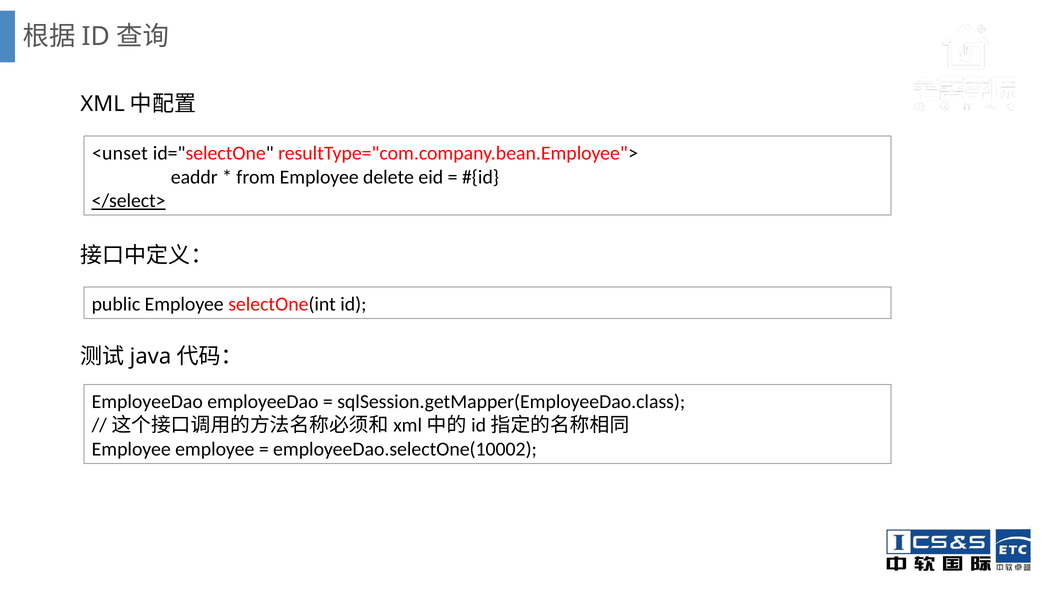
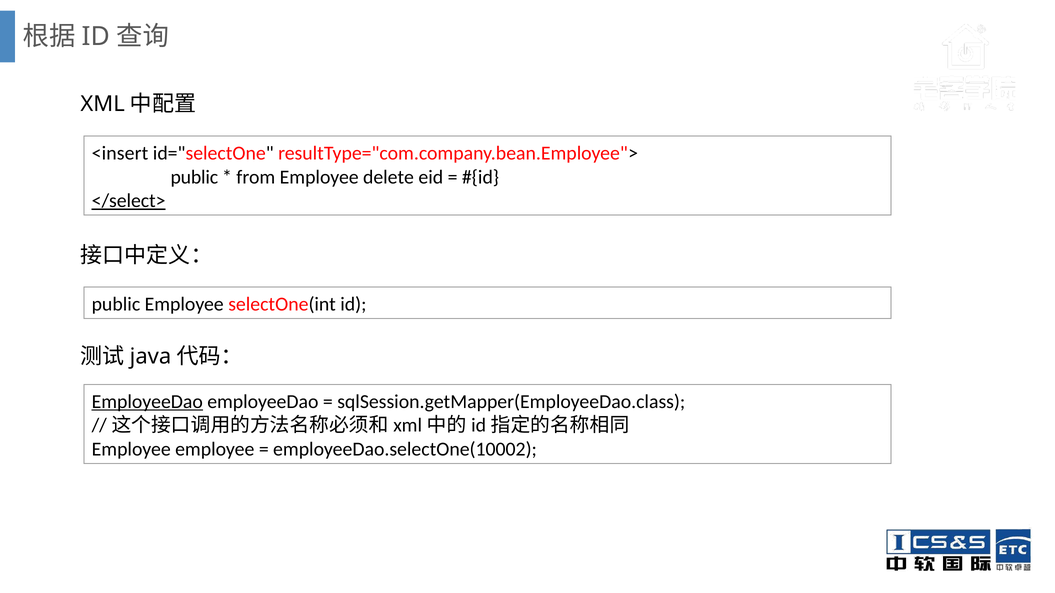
<unset: <unset -> <insert (120, 153)
eaddr: eaddr -> public (194, 177)
EmployeeDao underline: none -> present (147, 402)
